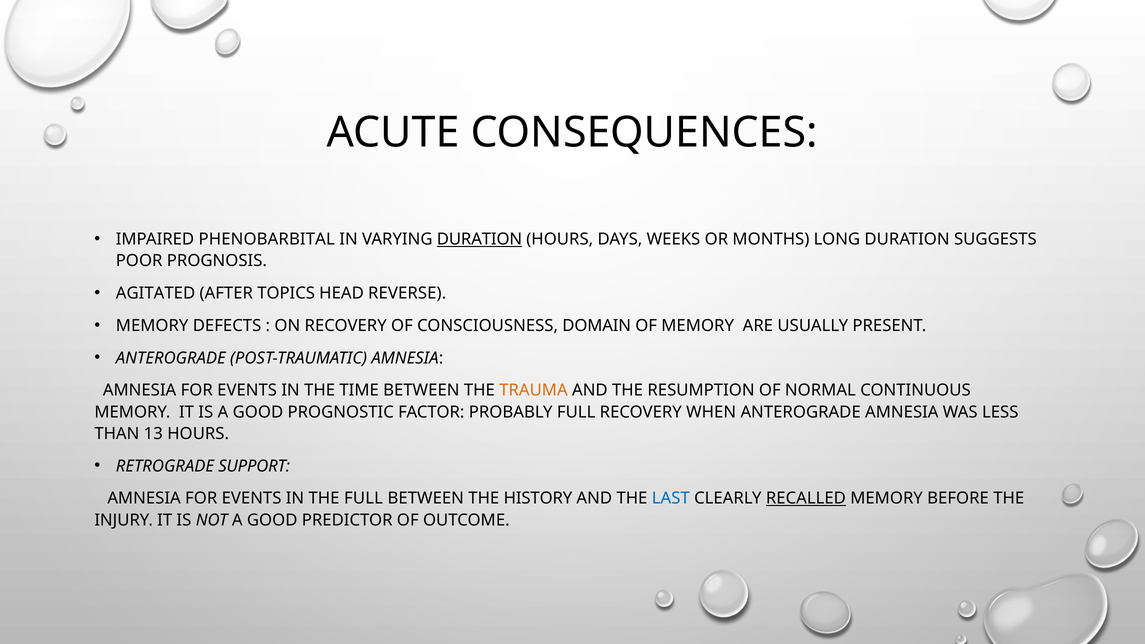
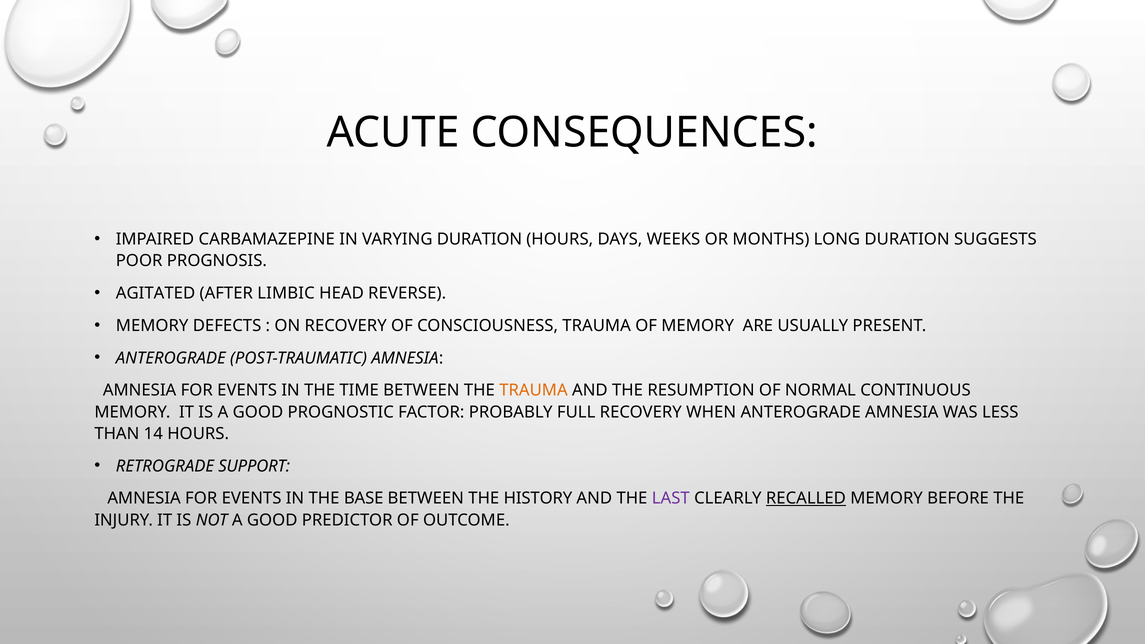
PHENOBARBITAL: PHENOBARBITAL -> CARBAMAZEPINE (267, 239)
DURATION underline: present -> none (479, 239)
TOPICS: TOPICS -> LIMBIC (286, 293)
CONSCIOUSNESS DOMAIN: DOMAIN -> TRAUMA (597, 326)
13: 13 -> 14 (153, 434)
THE FULL: FULL -> BASE (364, 498)
LAST colour: blue -> purple (671, 498)
